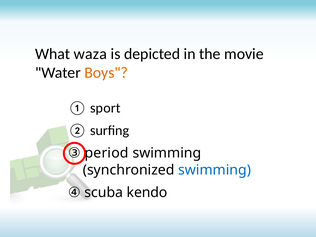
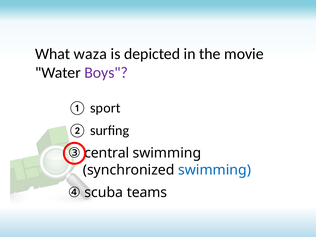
Boys colour: orange -> purple (106, 73)
period: period -> central (107, 153)
kendo: kendo -> teams (147, 193)
